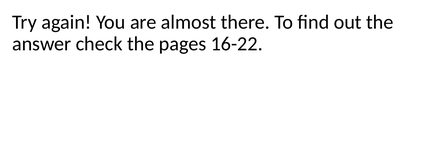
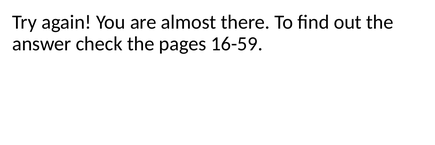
16-22: 16-22 -> 16-59 (237, 44)
